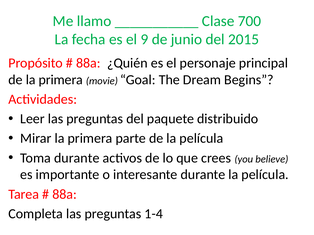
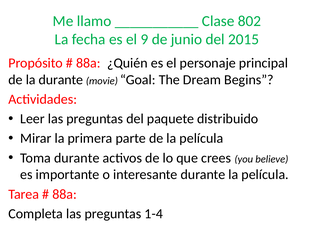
700: 700 -> 802 (249, 21)
de la primera: primera -> durante (61, 80)
